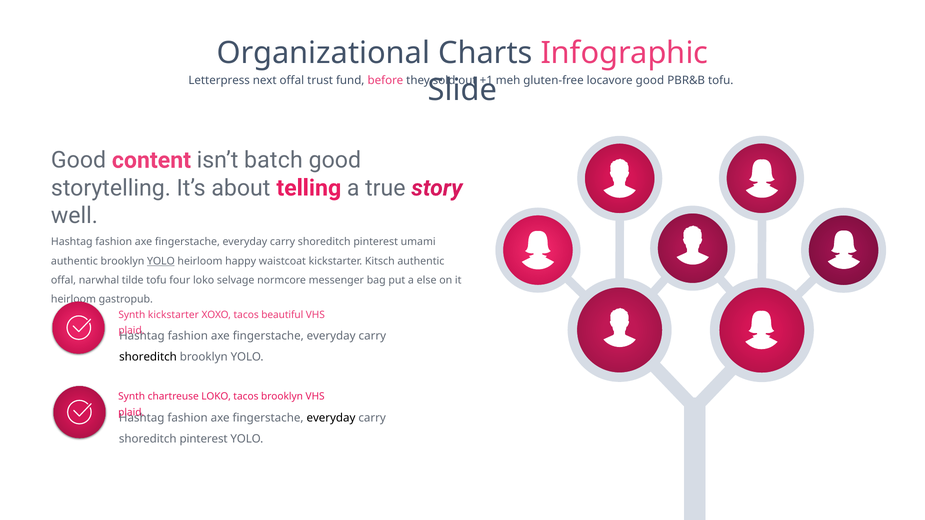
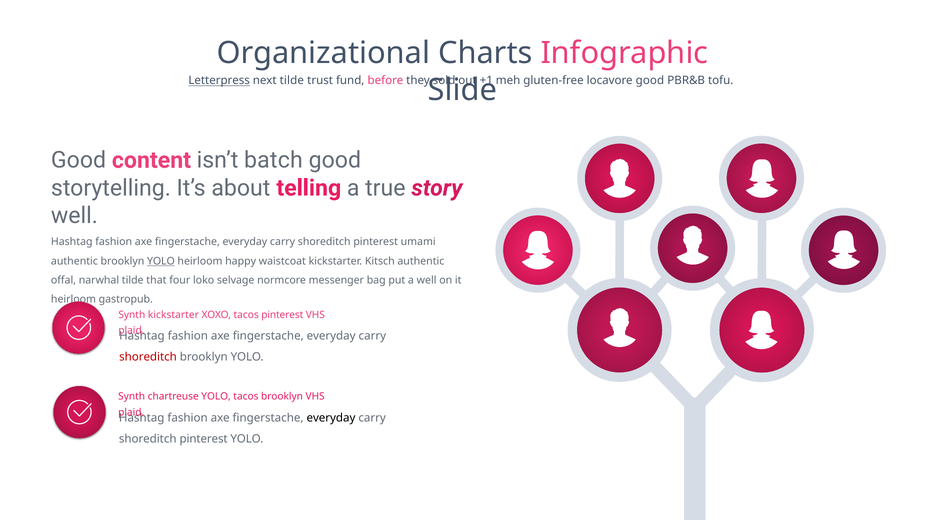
Letterpress underline: none -> present (219, 81)
next offal: offal -> tilde (292, 81)
tilde tofu: tofu -> that (156, 280)
a else: else -> well (427, 280)
tacos beautiful: beautiful -> pinterest (282, 315)
shoreditch colour: black -> red (148, 357)
chartreuse LOKO: LOKO -> YOLO (216, 397)
